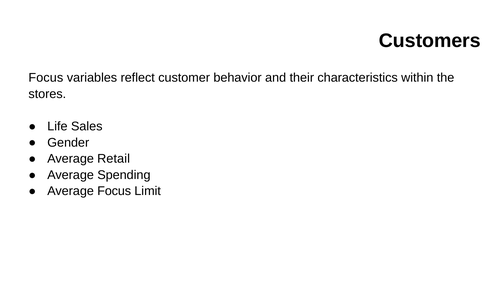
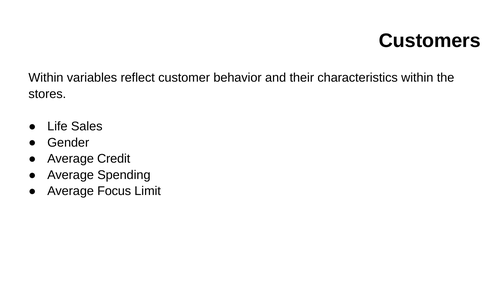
Focus: Focus -> Within (46, 78)
Retail: Retail -> Credit (114, 159)
